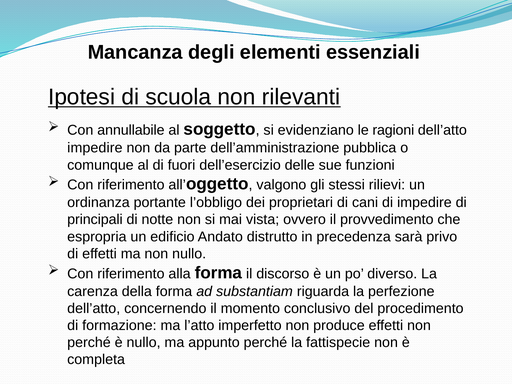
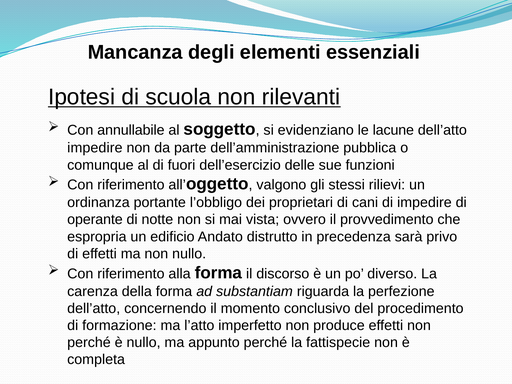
ragioni: ragioni -> lacune (393, 130)
principali: principali -> operante (95, 220)
